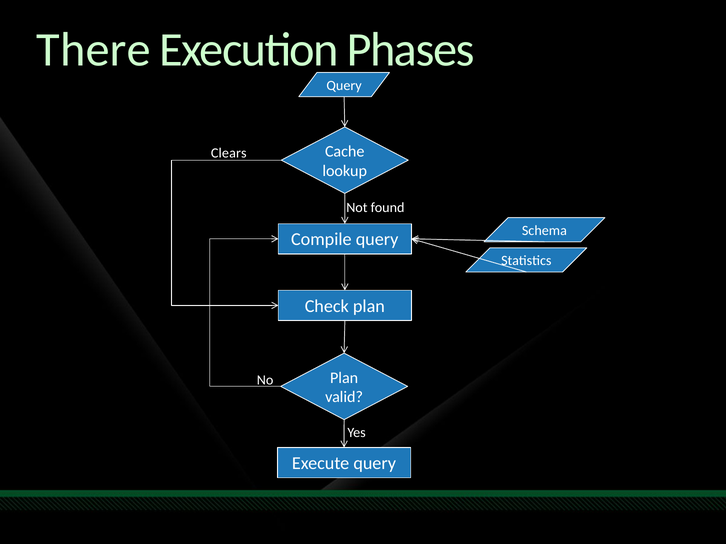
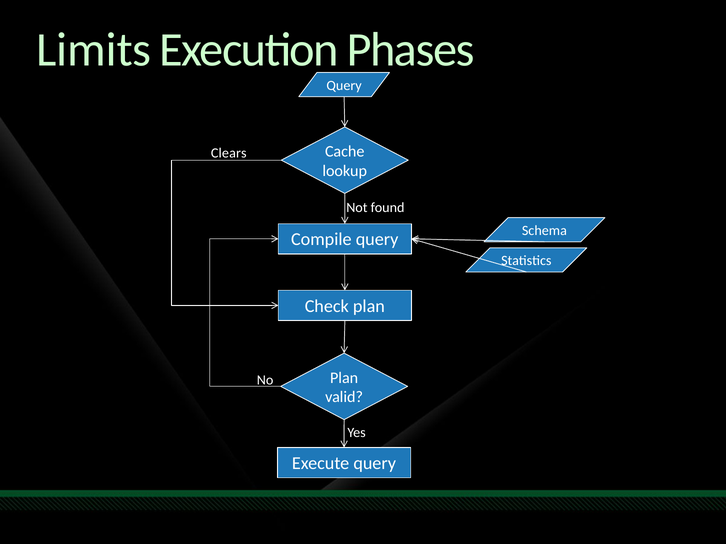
There: There -> Limits (94, 50)
